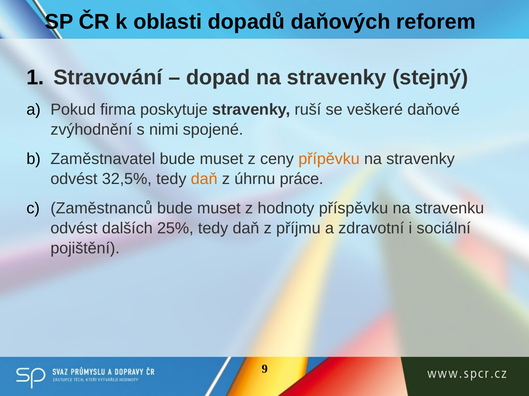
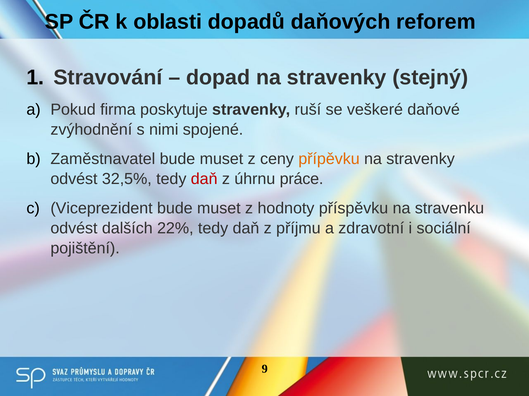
daň colour: orange -> red (204, 179)
Zaměstnanců: Zaměstnanců -> Viceprezident (102, 209)
25%: 25% -> 22% (175, 229)
